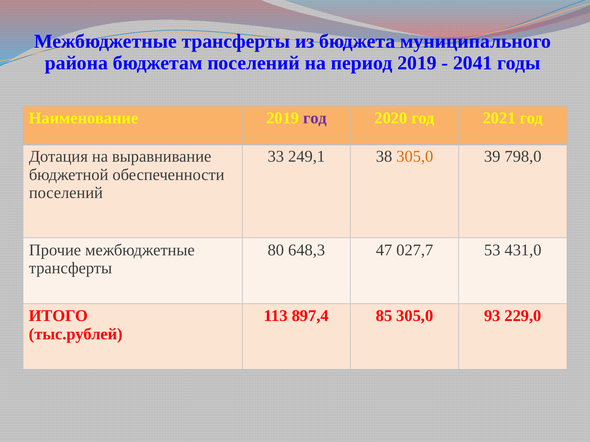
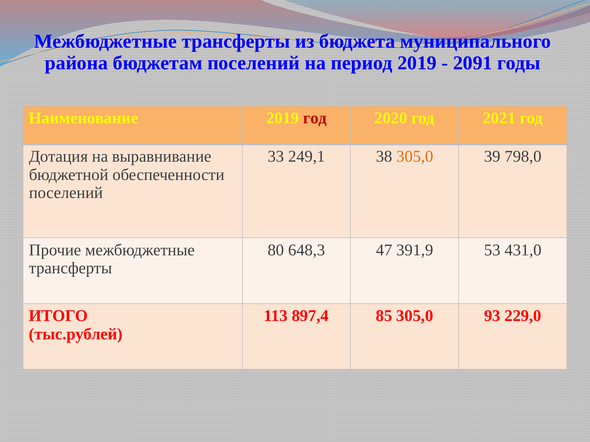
2041: 2041 -> 2091 (473, 63)
год colour: purple -> red (315, 118)
027,7: 027,7 -> 391,9 (415, 250)
